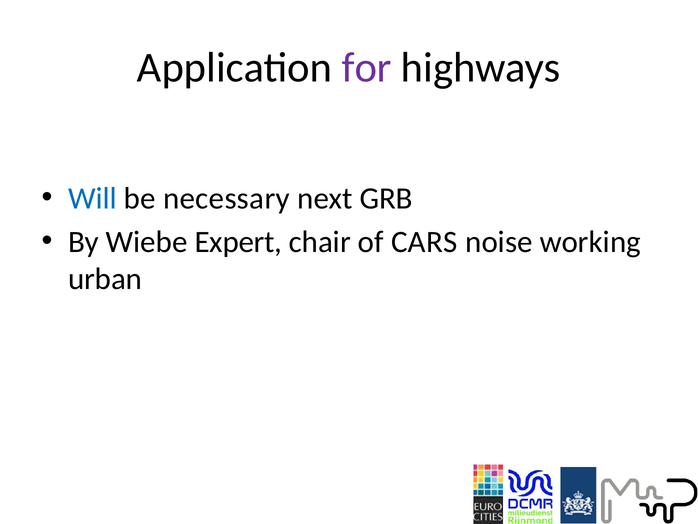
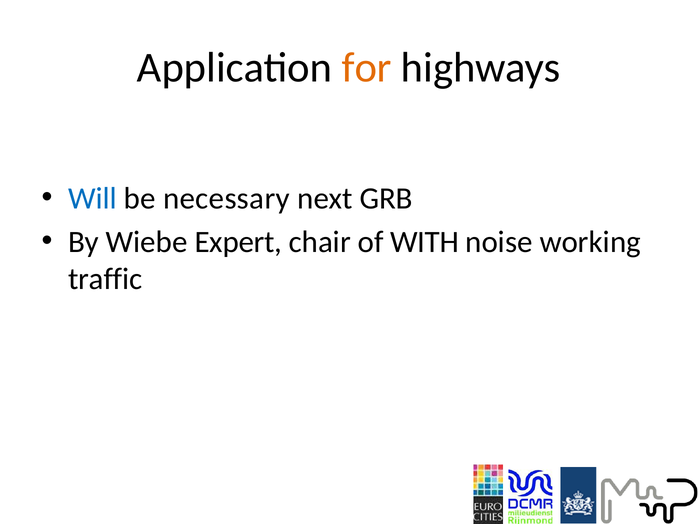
for colour: purple -> orange (367, 68)
CARS: CARS -> WITH (425, 242)
urban: urban -> traffic (105, 279)
